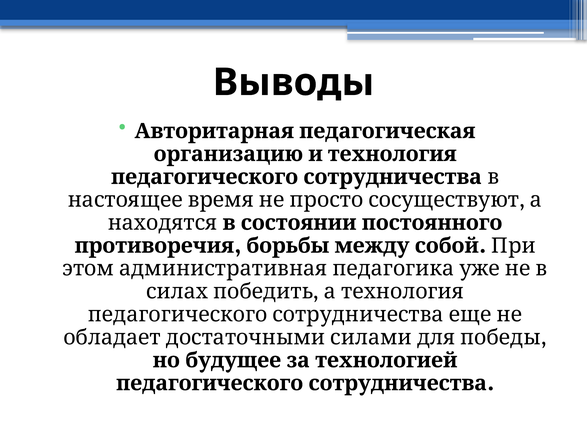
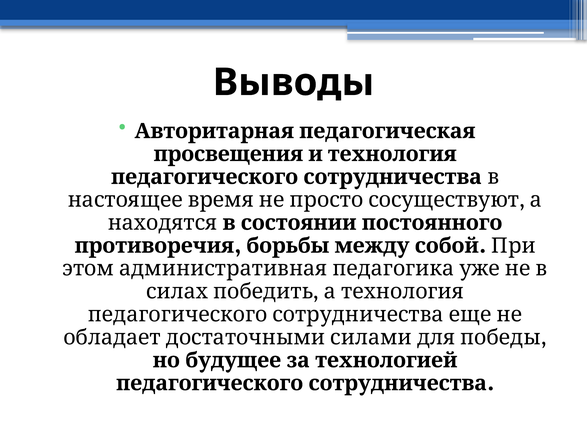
организацию: организацию -> просвещения (228, 154)
